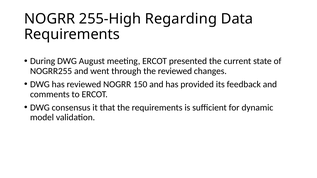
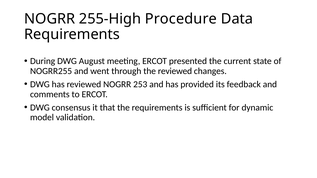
Regarding: Regarding -> Procedure (181, 19)
150: 150 -> 253 (140, 84)
